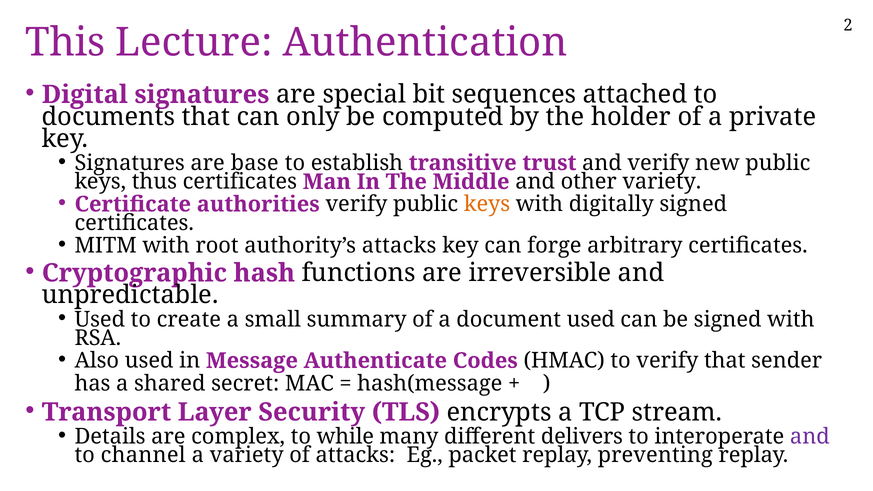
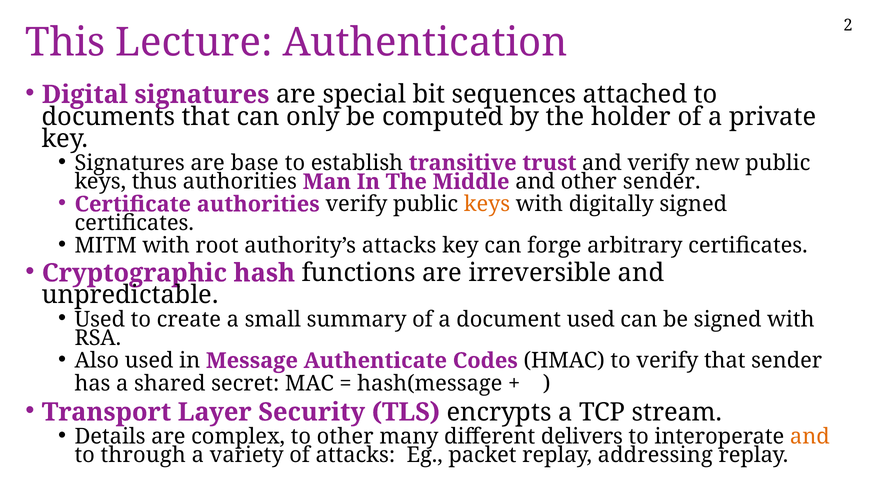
thus certificates: certificates -> authorities (240, 182)
other variety: variety -> sender (662, 182)
to while: while -> other (345, 436)
and colour: purple -> orange (810, 436)
channel: channel -> through (143, 455)
preventing: preventing -> addressing (655, 455)
